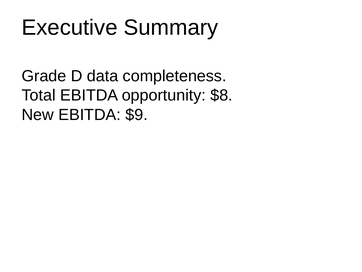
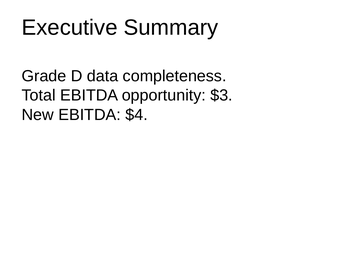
$8: $8 -> $3 (222, 95)
$9: $9 -> $4 (137, 115)
